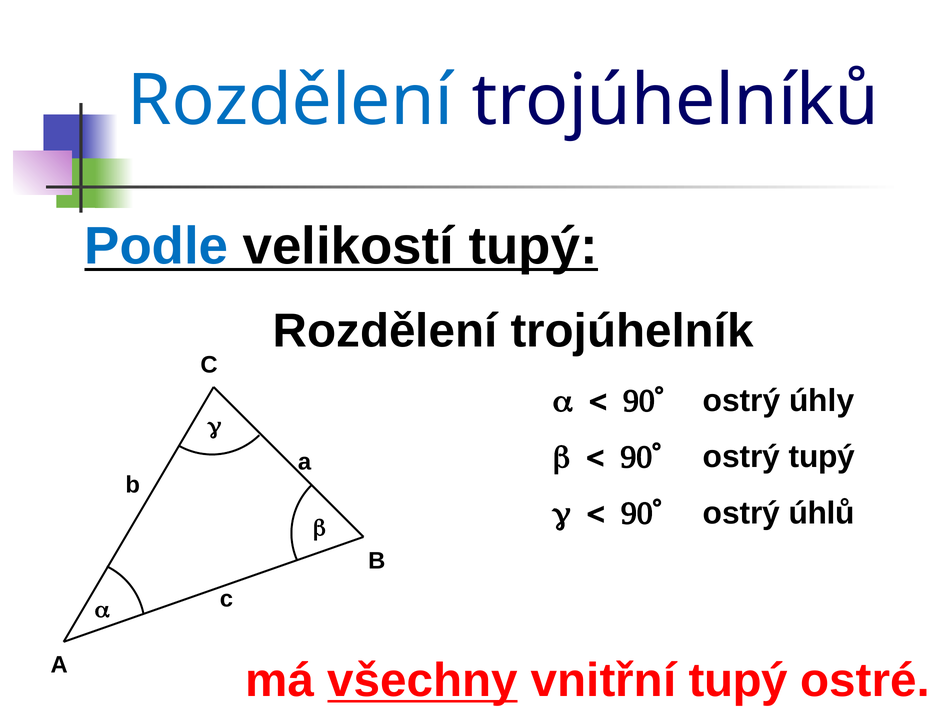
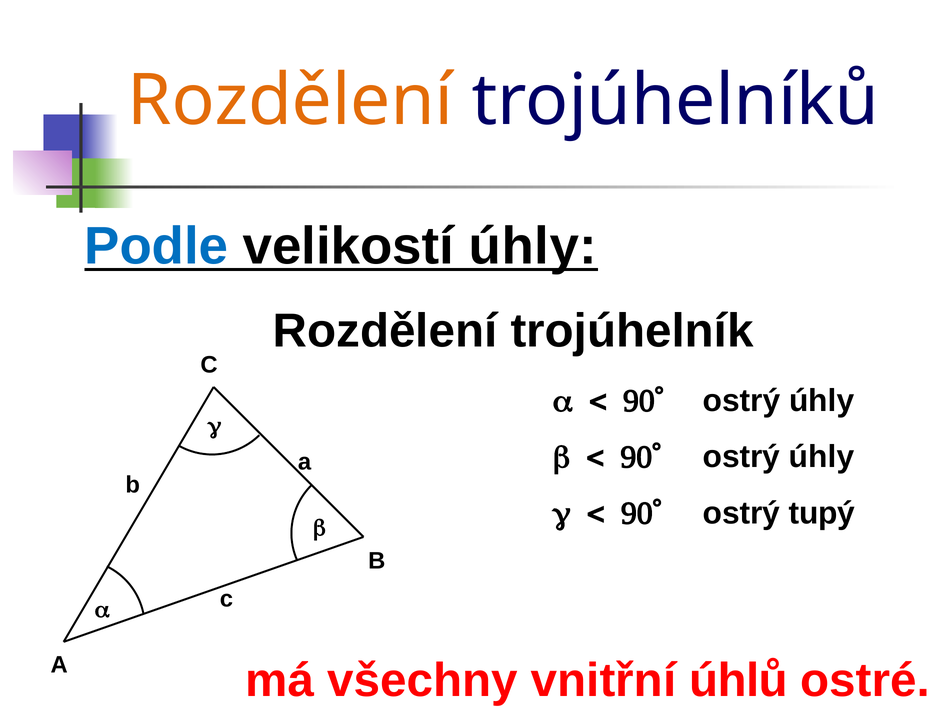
Rozdělení colour: blue -> orange (290, 101)
velikostí tupý: tupý -> úhly (533, 246)
tupý: tupý -> úhly (822, 457)
úhlů: úhlů -> tupý (822, 513)
všechny underline: present -> none (422, 681)
vnitřní tupý: tupý -> úhlů (738, 681)
